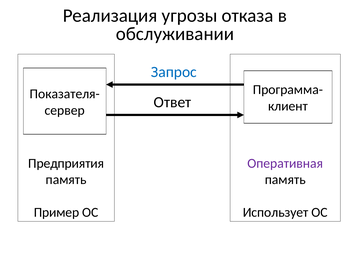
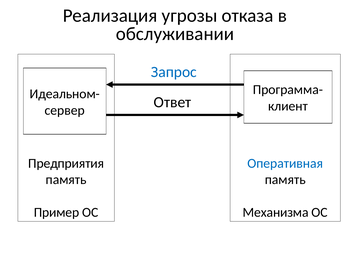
Показателя-: Показателя- -> Идеальном- (65, 94)
Оперативная colour: purple -> blue (285, 163)
Использует: Использует -> Механизма (276, 212)
